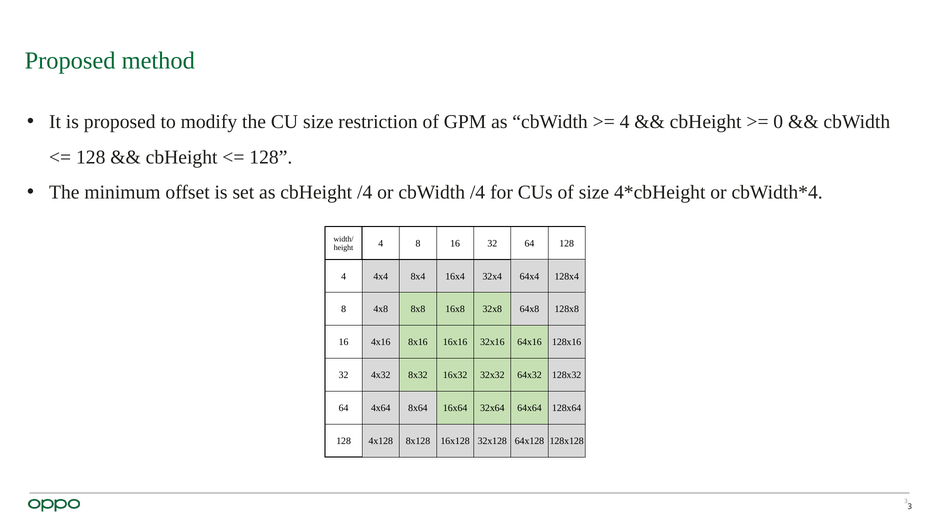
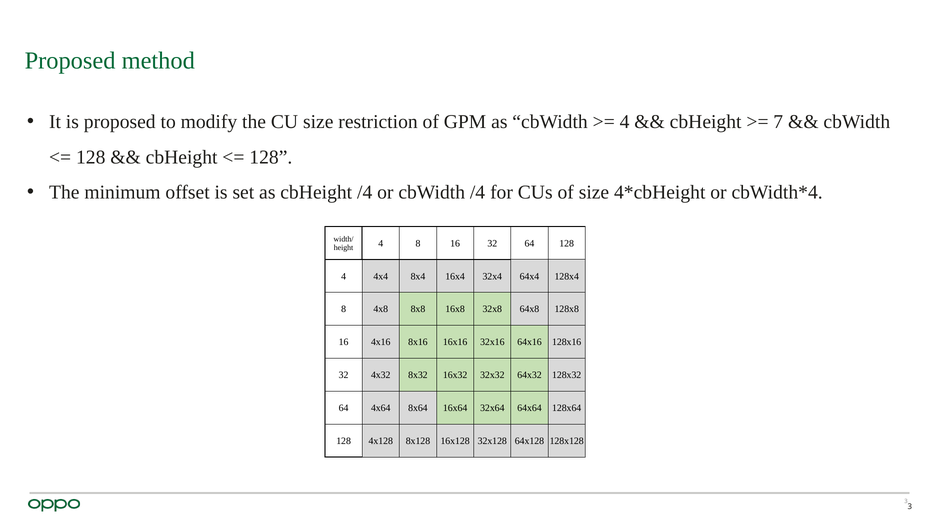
0: 0 -> 7 (778, 122)
